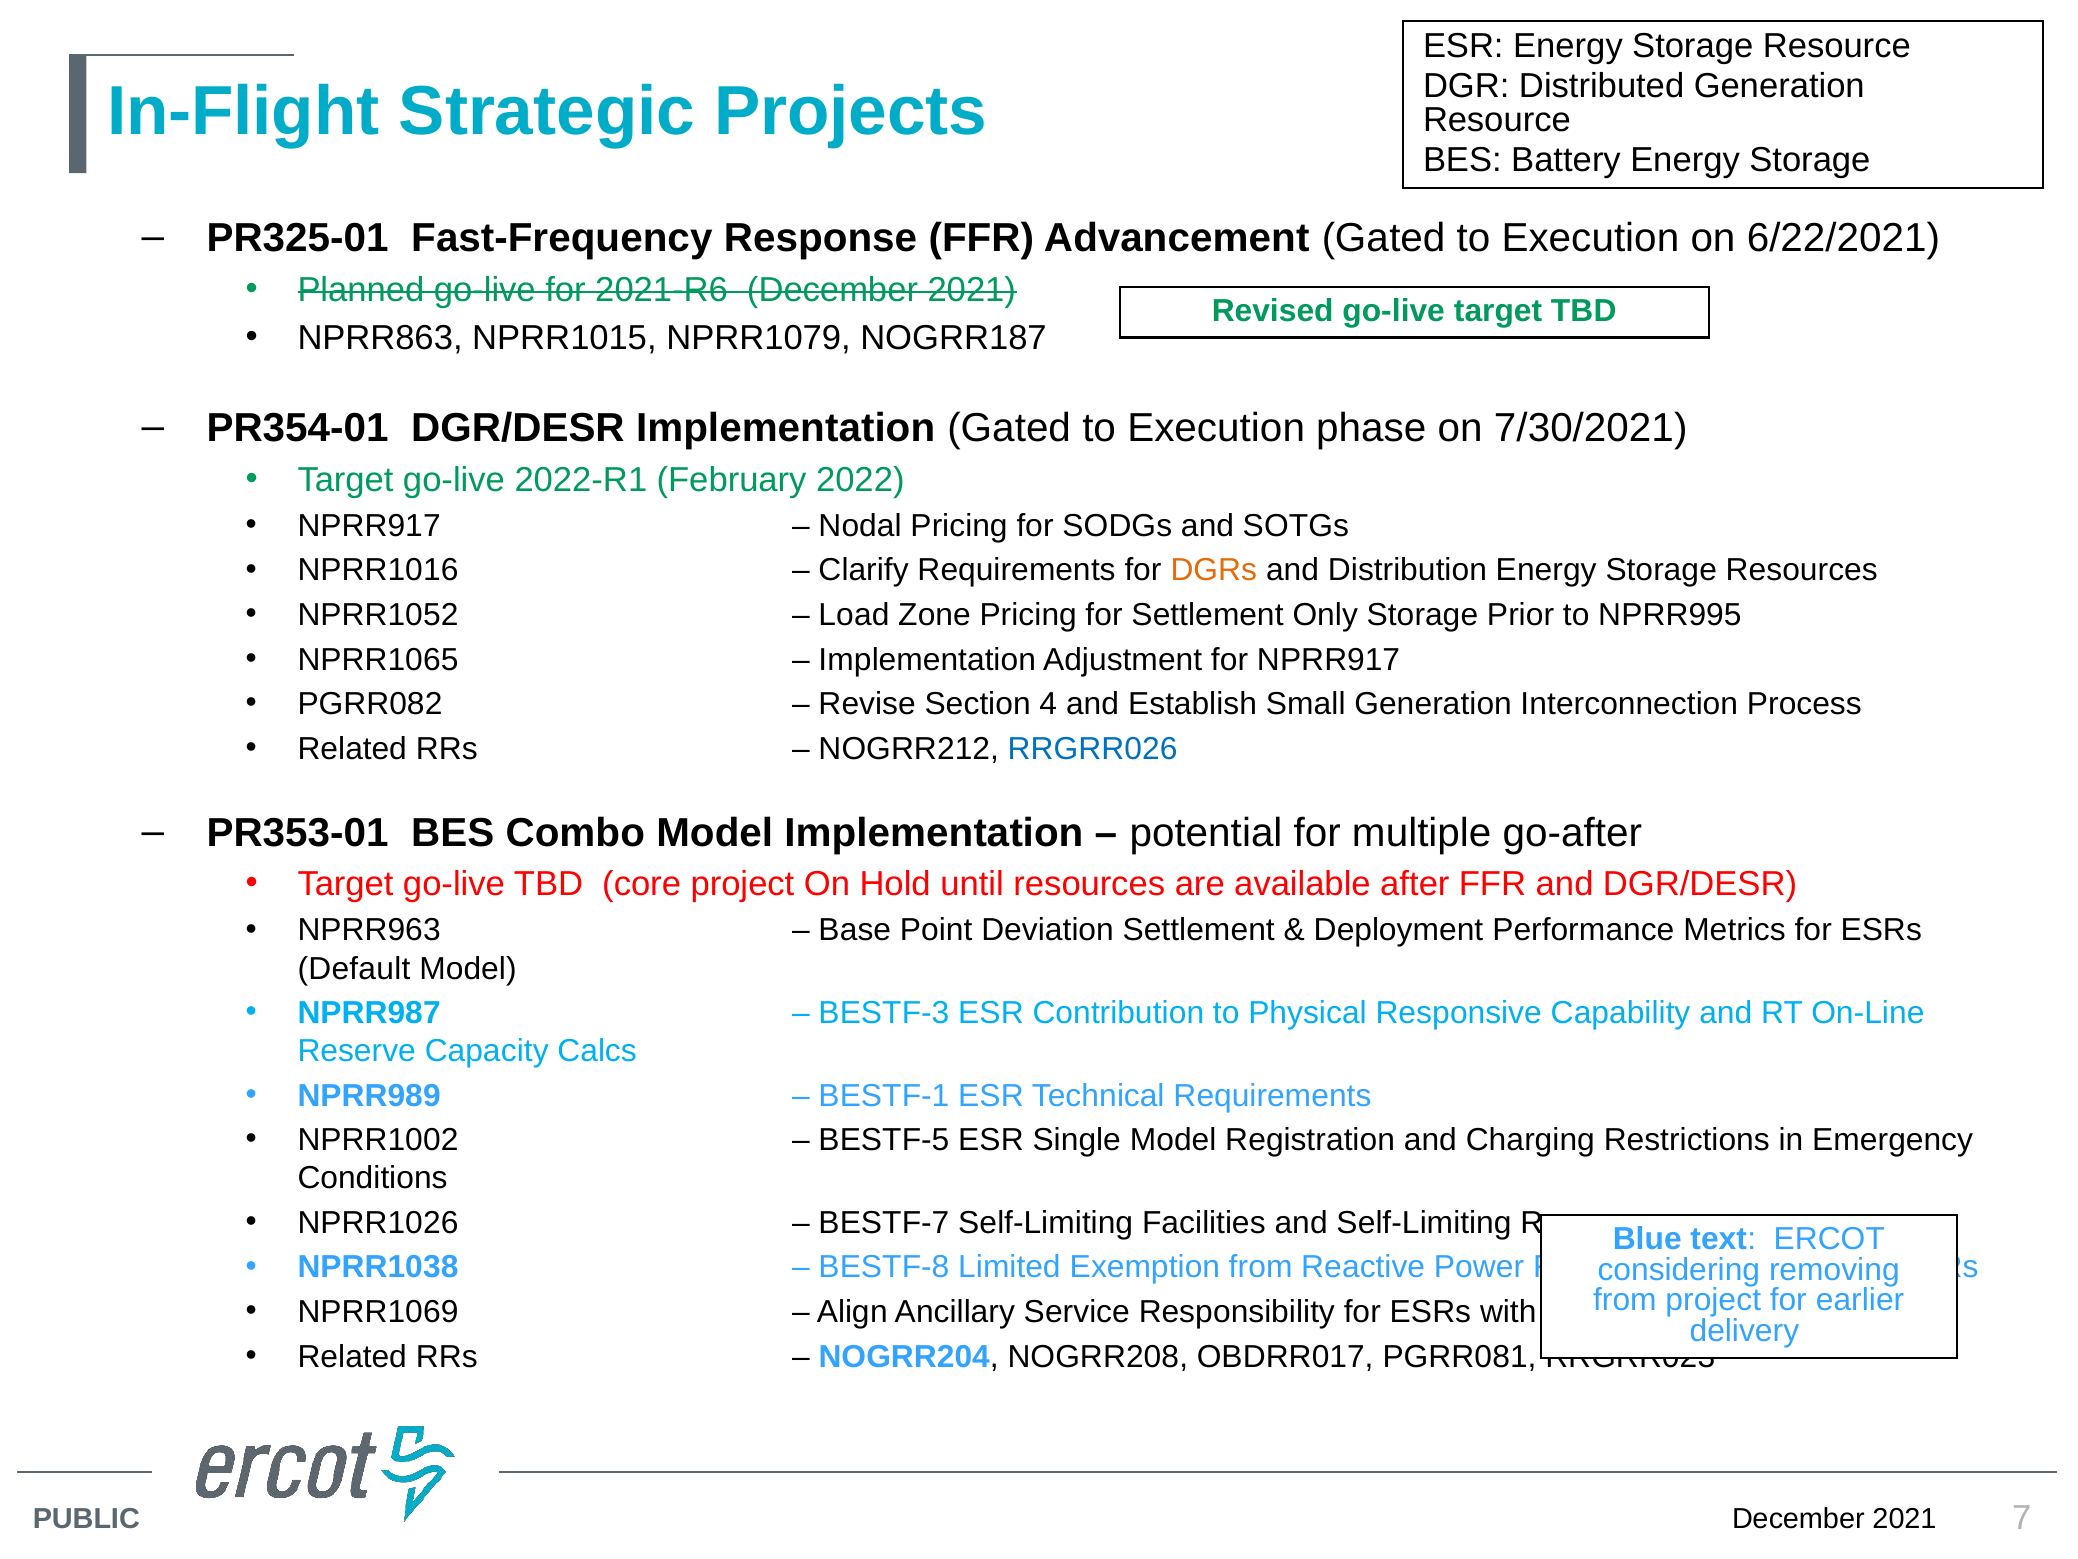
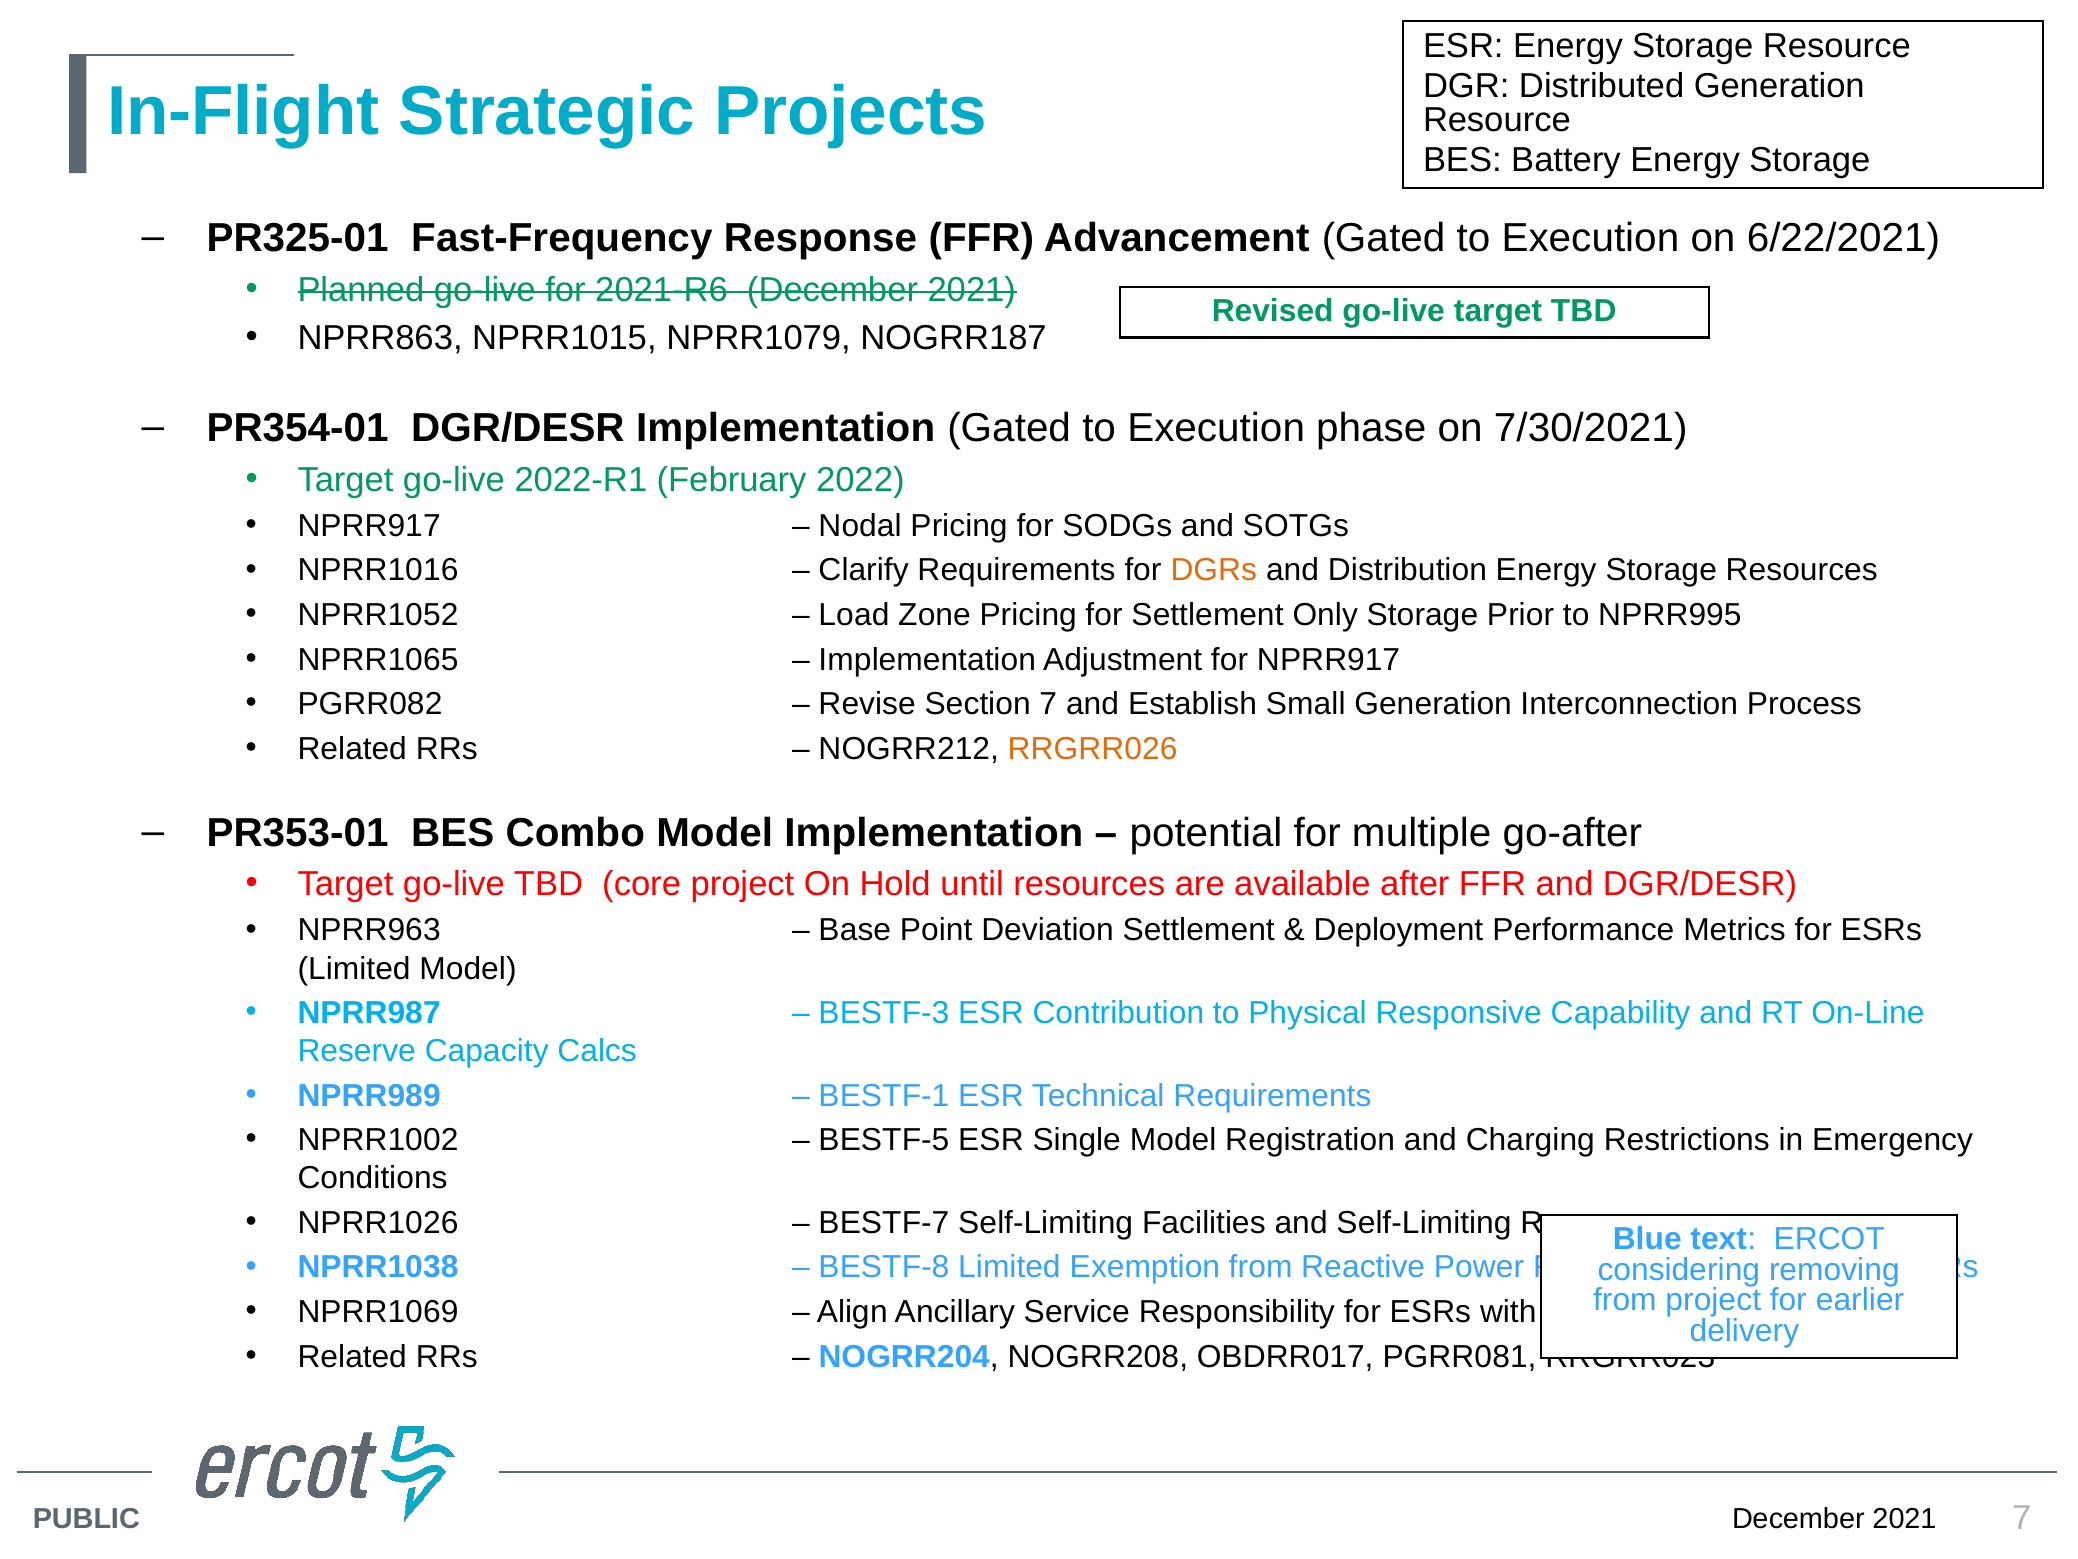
Section 4: 4 -> 7 (1048, 704)
RRGRR026 colour: blue -> orange (1093, 748)
Default: Default -> Limited (354, 968)
